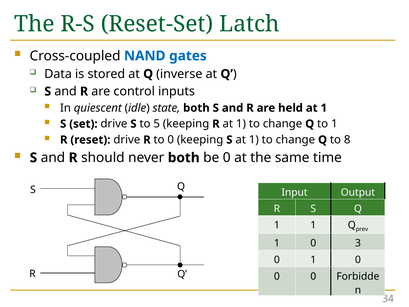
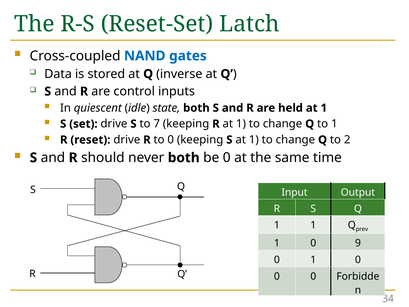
5: 5 -> 7 (157, 124)
8: 8 -> 2 (347, 140)
3: 3 -> 9 (358, 243)
